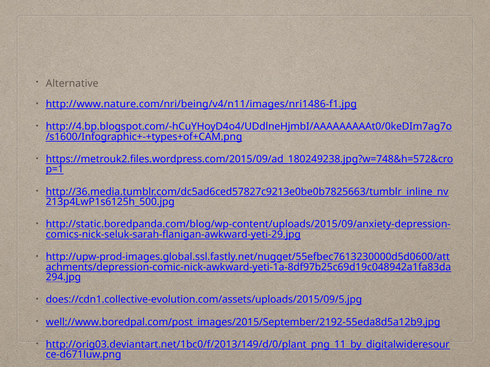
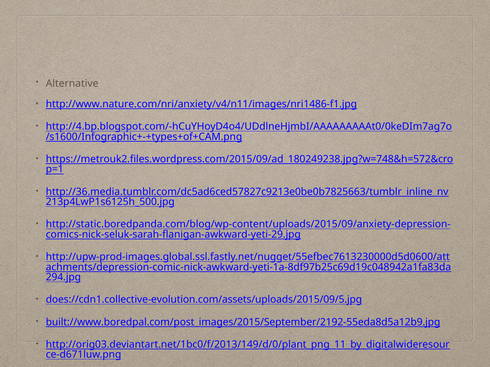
http://www.nature.com/nri/being/v4/n11/images/nri1486-f1.jpg: http://www.nature.com/nri/being/v4/n11/images/nri1486-f1.jpg -> http://www.nature.com/nri/anxiety/v4/n11/images/nri1486-f1.jpg (201, 104)
well://www.boredpal.com/post_images/2015/September/2192-55eda8d5a12b9.jpg: well://www.boredpal.com/post_images/2015/September/2192-55eda8d5a12b9.jpg -> built://www.boredpal.com/post_images/2015/September/2192-55eda8d5a12b9.jpg (243, 322)
